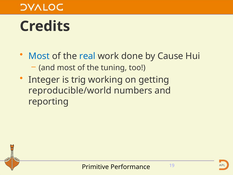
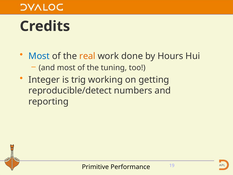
real colour: blue -> orange (87, 56)
Cause: Cause -> Hours (170, 56)
reproducible/world: reproducible/world -> reproducible/detect (70, 90)
